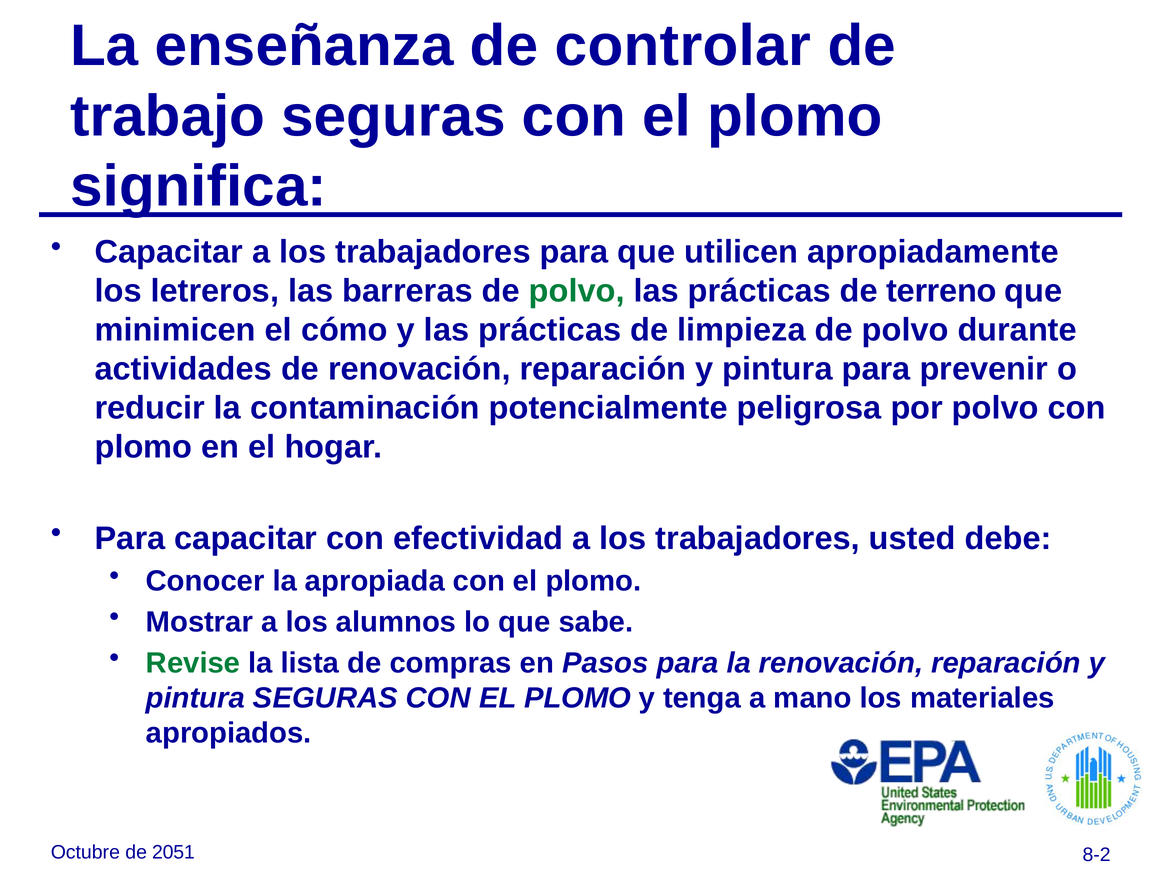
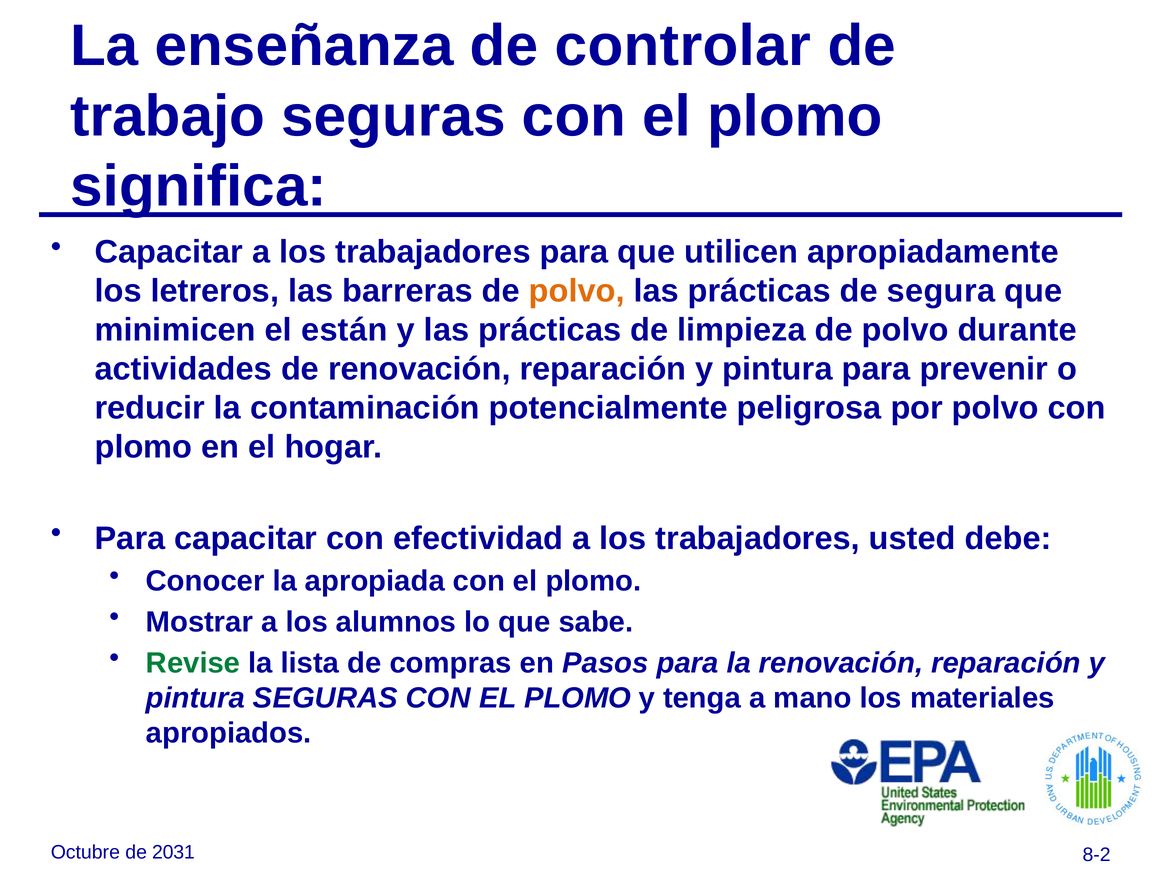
polvo colour: green -> orange (577, 291)
terreno: terreno -> segura (941, 291)
cómo: cómo -> están (344, 330)
2051: 2051 -> 2031 (173, 853)
